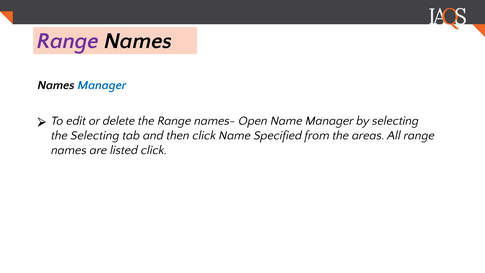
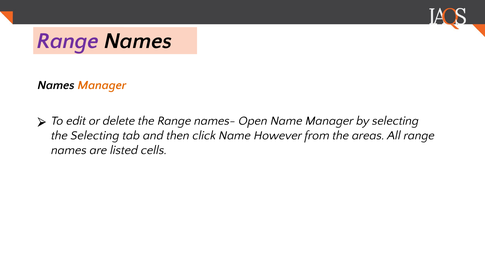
Manager colour: blue -> orange (102, 85)
Specified: Specified -> However (278, 135)
listed click: click -> cells (154, 150)
